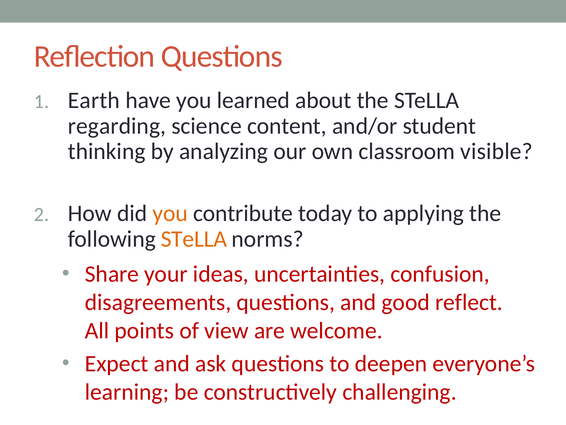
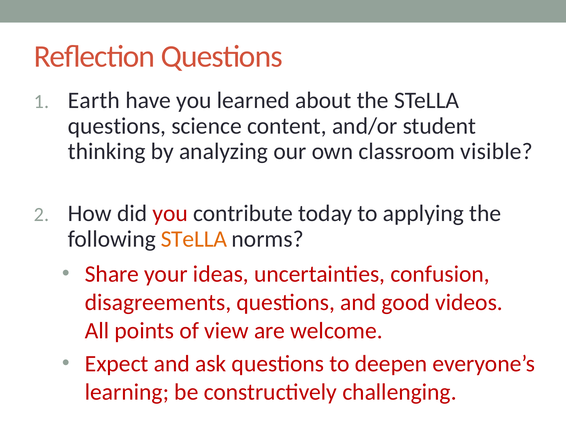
regarding: regarding -> questions (117, 126)
you colour: orange -> red (170, 213)
reflect: reflect -> videos (469, 302)
